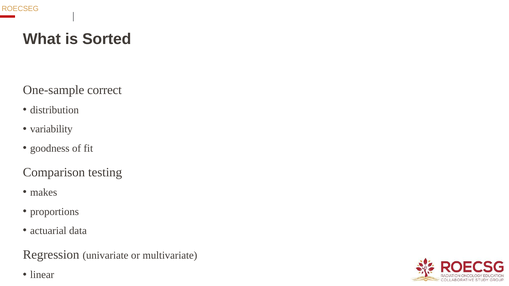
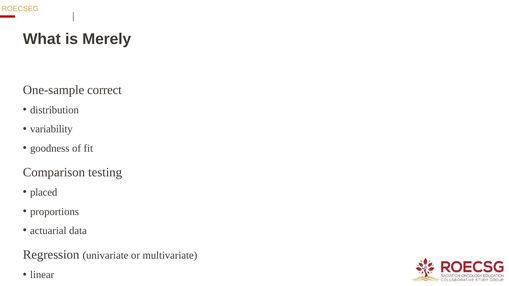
Sorted: Sorted -> Merely (107, 39)
makes: makes -> placed (44, 193)
